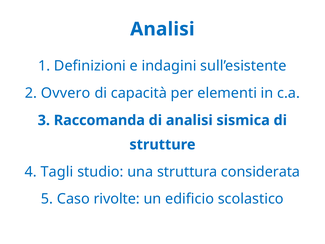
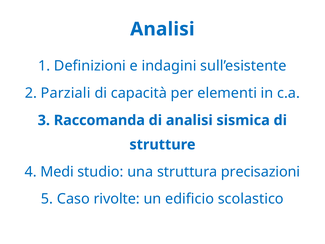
Ovvero: Ovvero -> Parziali (66, 93)
Tagli: Tagli -> Medi (57, 172)
considerata: considerata -> precisazioni (261, 172)
